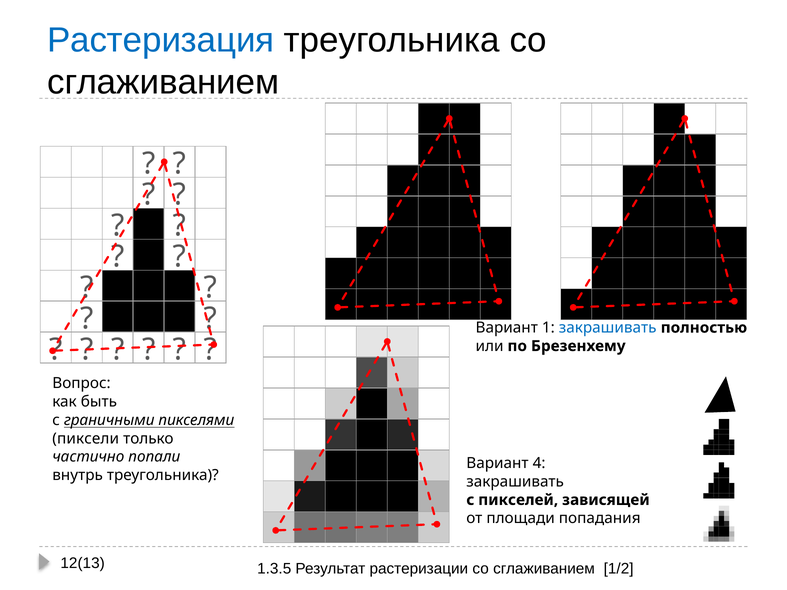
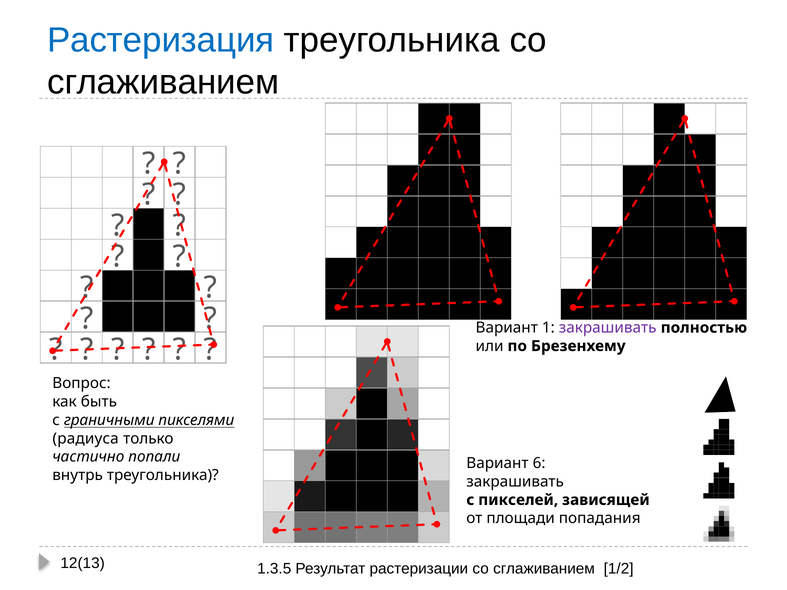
закрашивать colour: blue -> purple (608, 328)
пиксели: пиксели -> радиуса (86, 439)
4: 4 -> 6 (539, 463)
